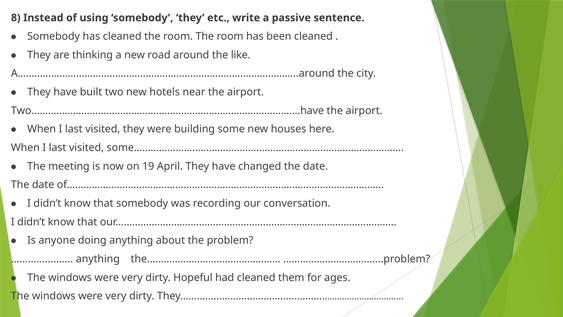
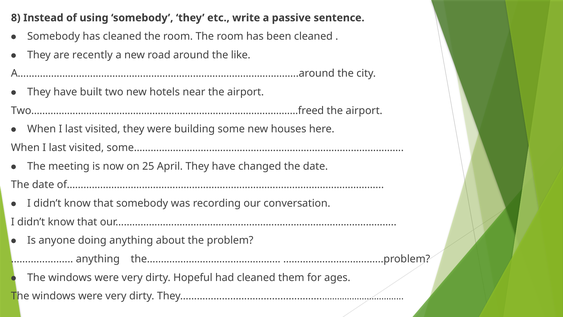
thinking: thinking -> recently (92, 55)
Two…………………………………………………………………………………….have: Two…………………………………………………………………………………….have -> Two…………………………………………………………………………………….freed (167, 110)
19: 19 -> 25 (148, 166)
